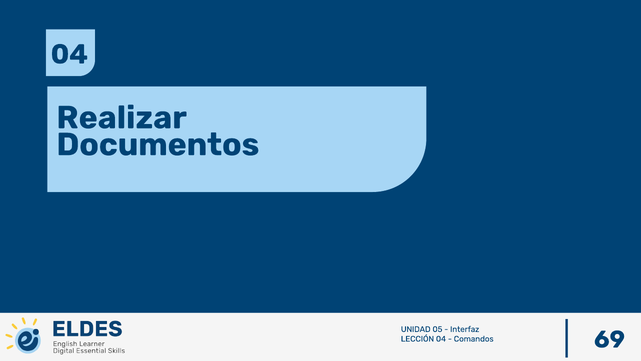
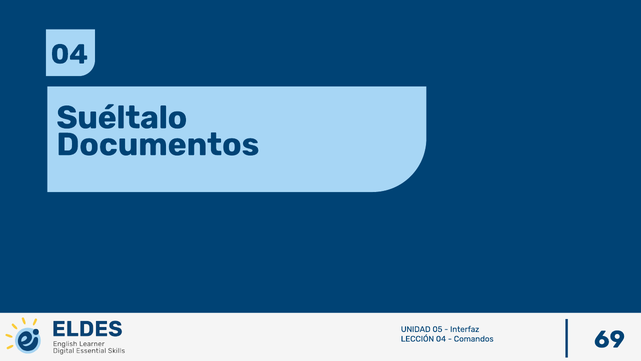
Realizar: Realizar -> Suéltalo (122, 118)
